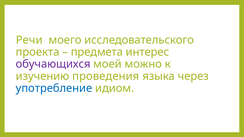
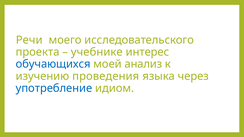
предмета: предмета -> учебнике (97, 52)
обучающихся colour: purple -> blue (53, 64)
можно: можно -> анализ (143, 64)
